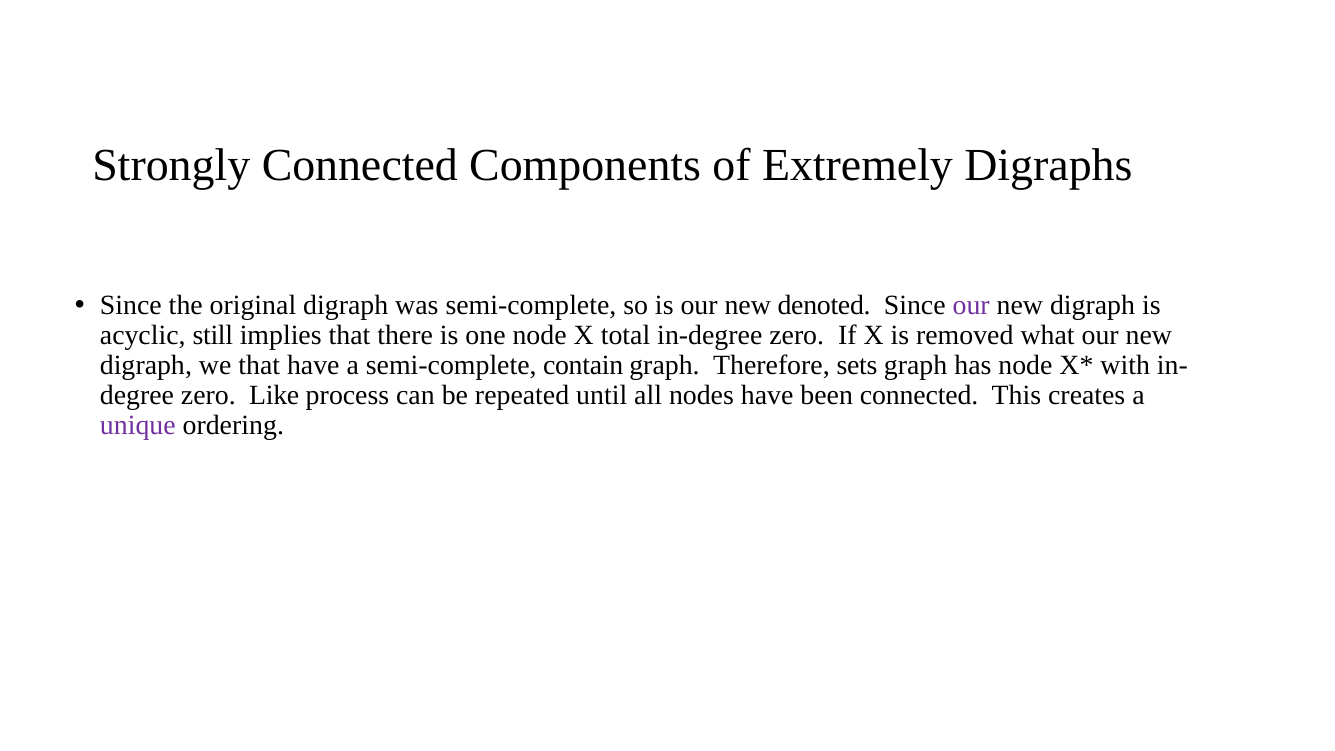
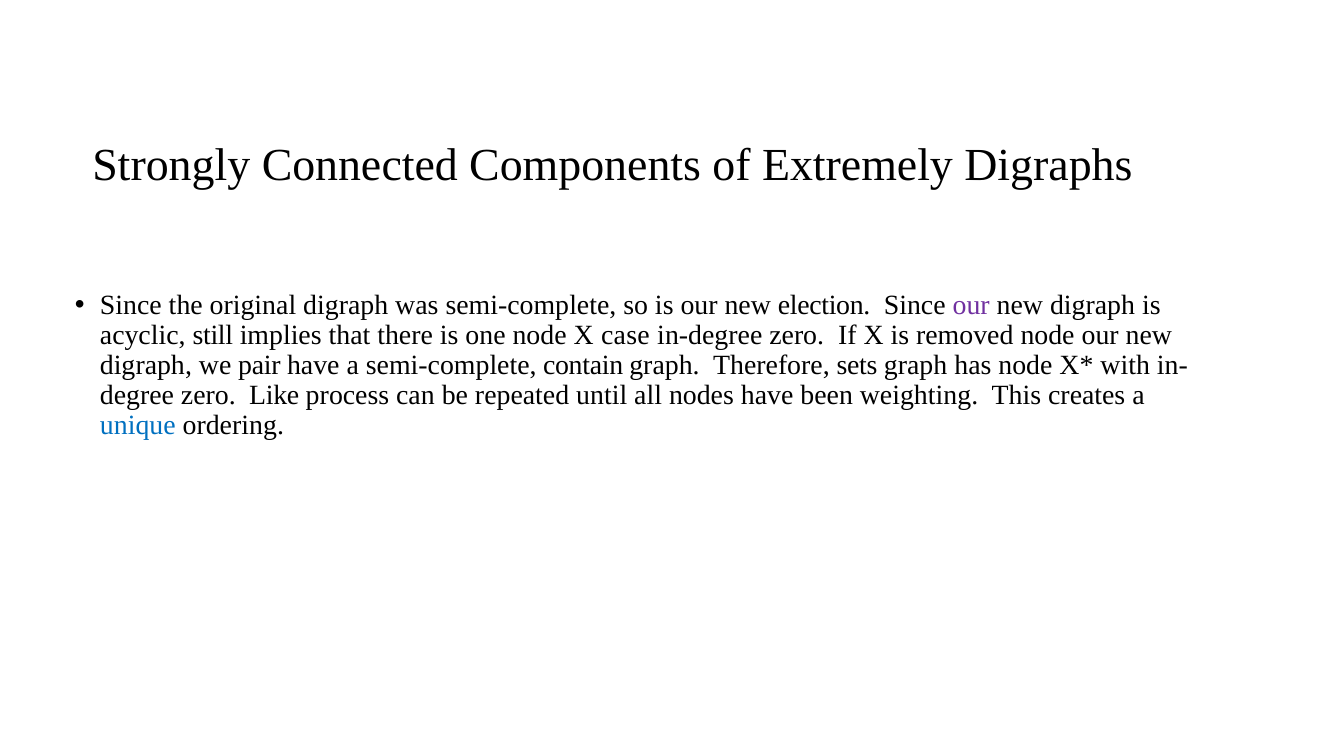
denoted: denoted -> election (824, 305)
total: total -> case (625, 335)
removed what: what -> node (1048, 335)
we that: that -> pair (259, 365)
been connected: connected -> weighting (919, 395)
unique colour: purple -> blue (138, 425)
